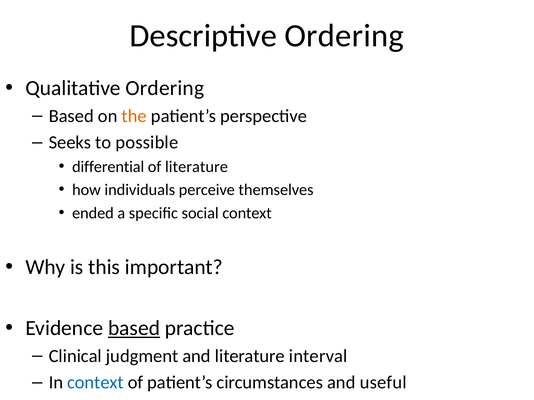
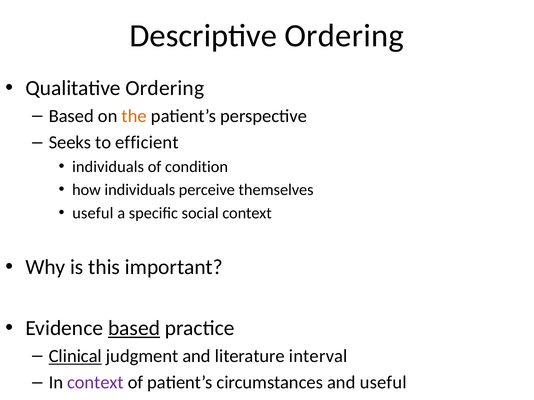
possible: possible -> efficient (147, 143)
differential: differential -> individuals (108, 167)
of literature: literature -> condition (197, 167)
ended: ended -> useful (93, 213)
Clinical underline: none -> present (75, 357)
context colour: blue -> purple (95, 383)
